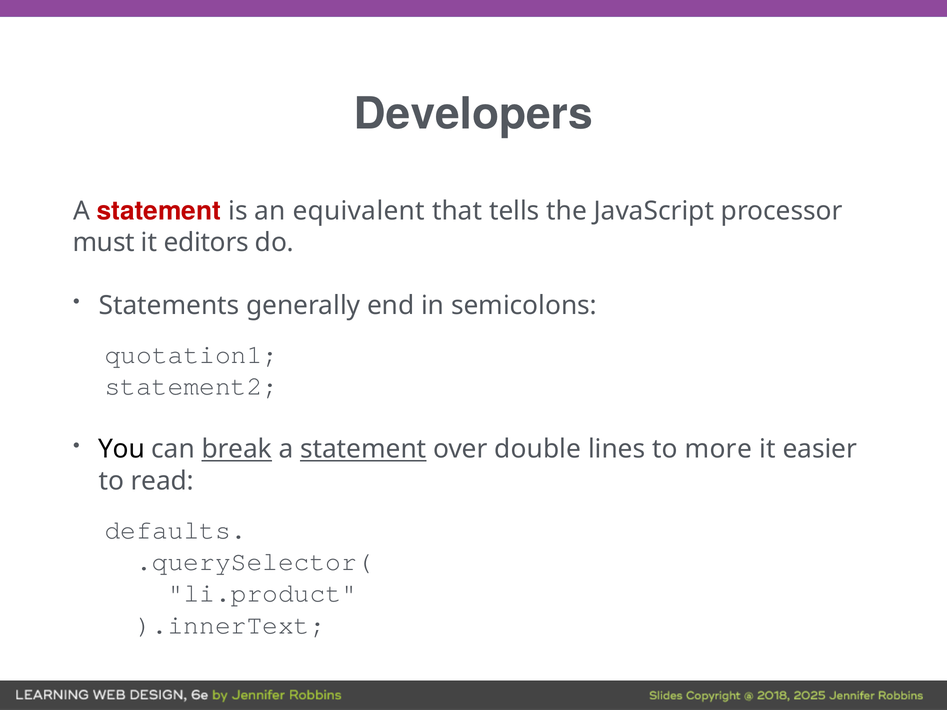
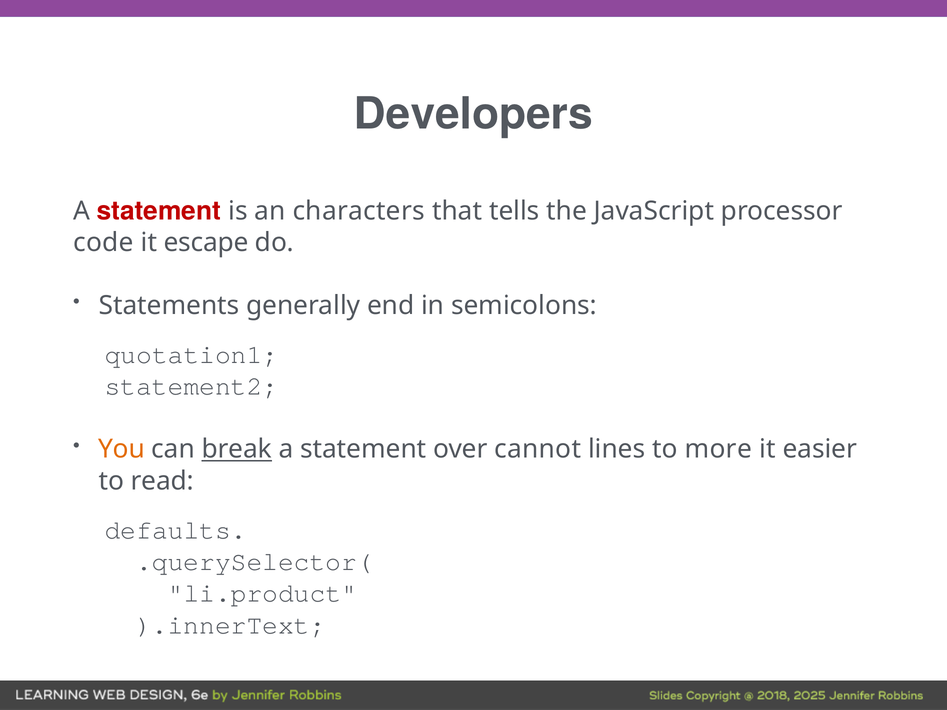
equivalent: equivalent -> characters (359, 211)
must: must -> code (103, 243)
editors: editors -> escape (206, 243)
You colour: black -> orange (122, 449)
statement underline: present -> none (363, 449)
double: double -> cannot (538, 449)
